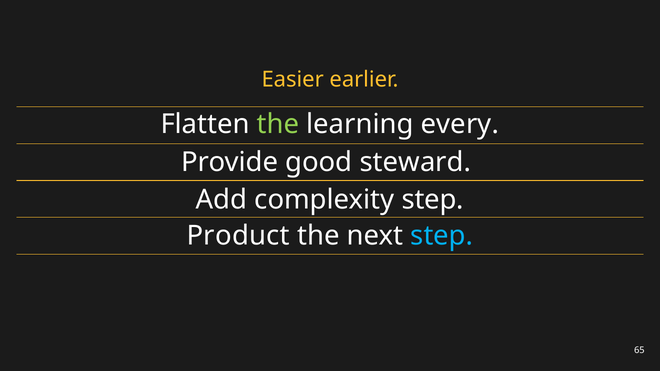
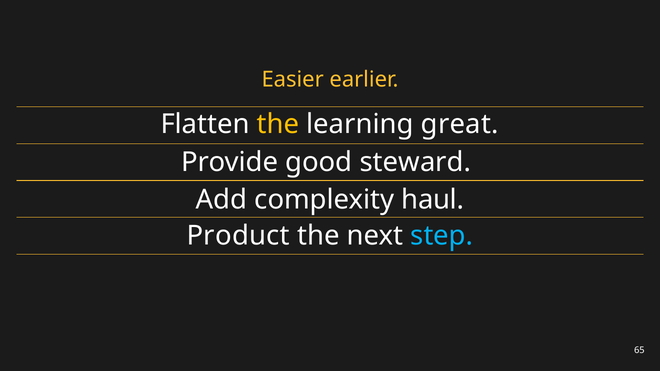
the colour: light green -> yellow (278, 124)
every: every -> great (460, 124)
complexity step: step -> haul (433, 200)
